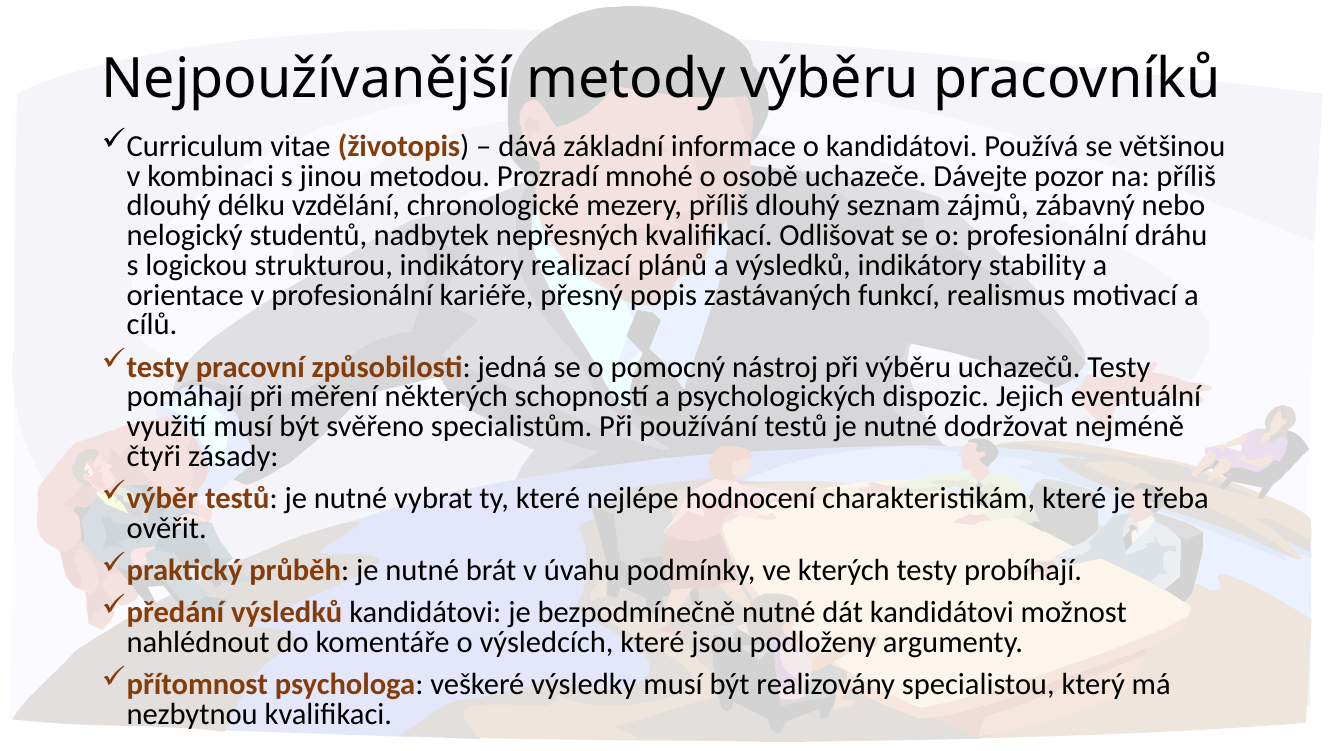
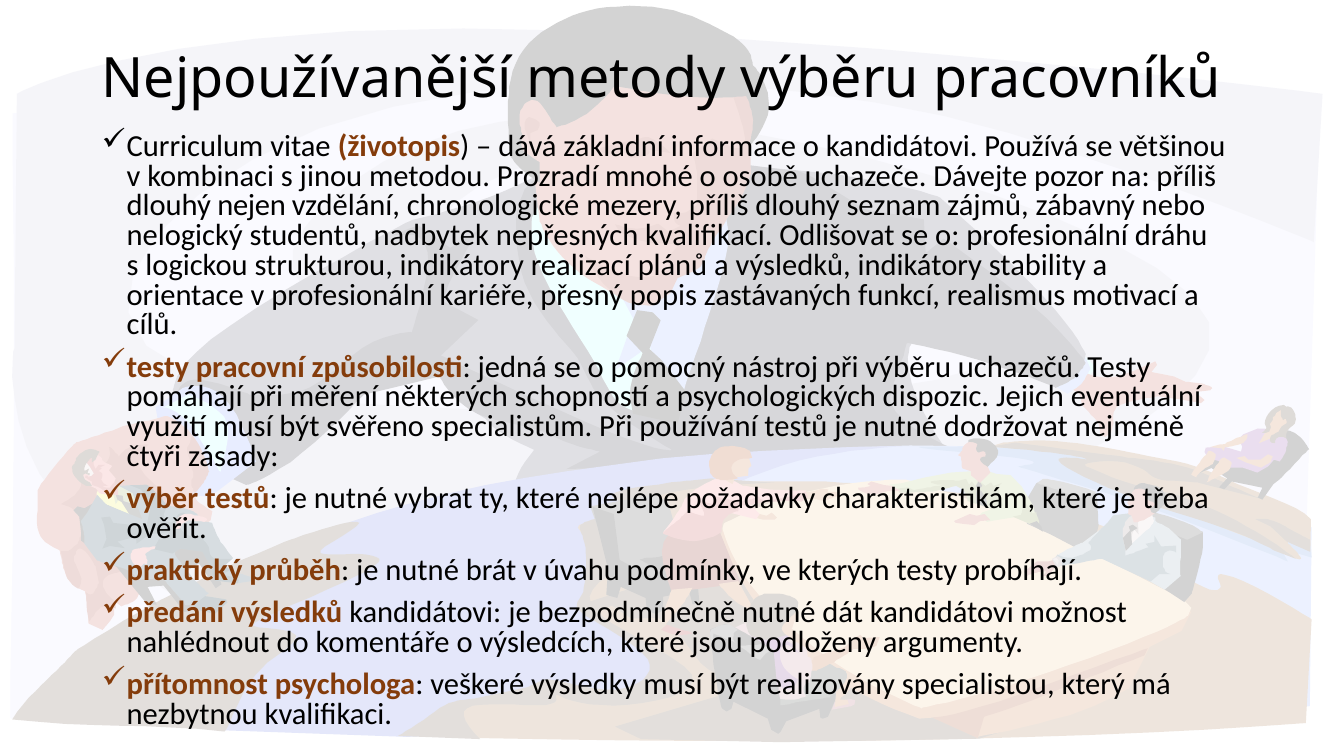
délku: délku -> nejen (252, 206)
hodnocení: hodnocení -> požadavky (751, 498)
